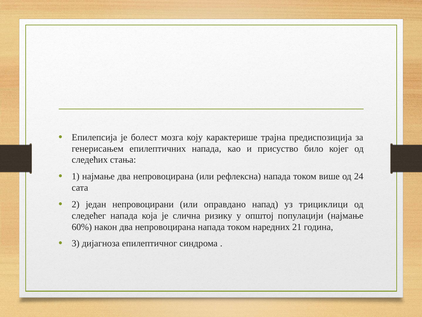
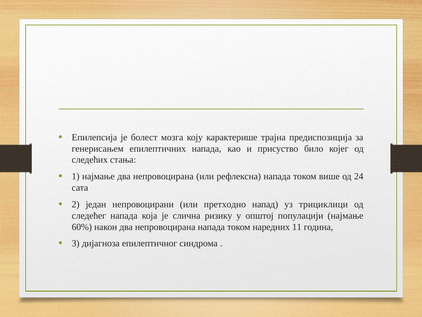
оправдано: оправдано -> претходно (225, 204)
21: 21 -> 11 (297, 227)
